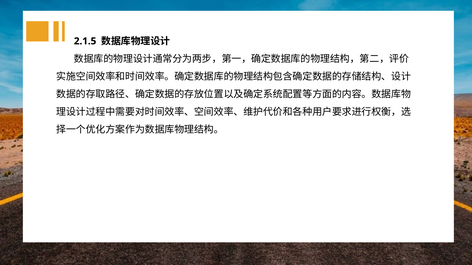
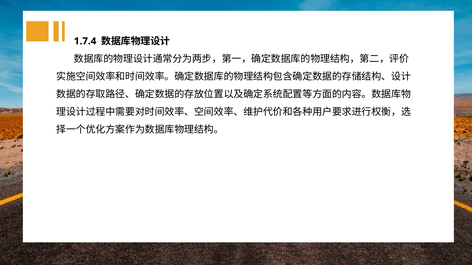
2.1.5: 2.1.5 -> 1.7.4 (85, 41)
